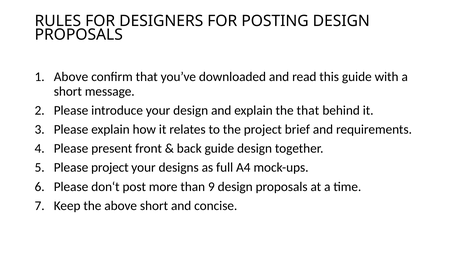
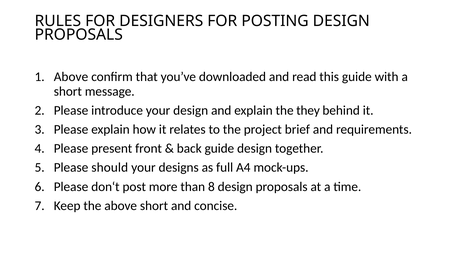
the that: that -> they (308, 110)
Please project: project -> should (110, 167)
9: 9 -> 8 (211, 186)
